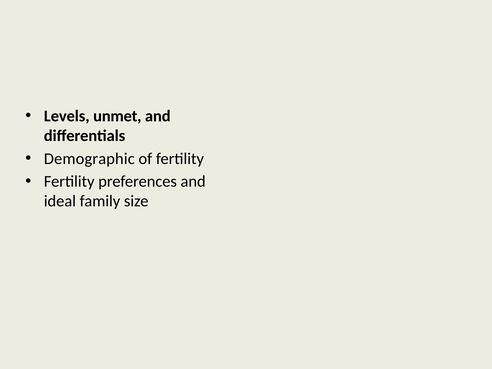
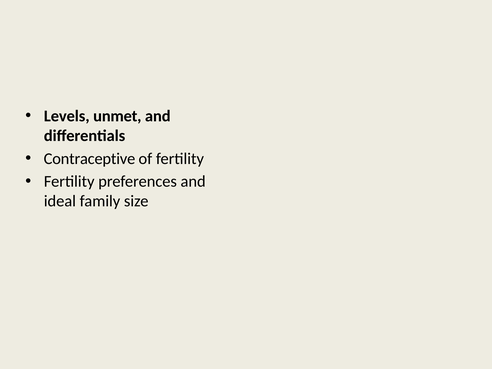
Demographic: Demographic -> Contraceptive (89, 159)
